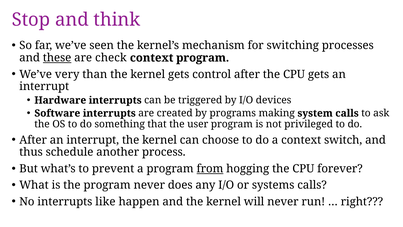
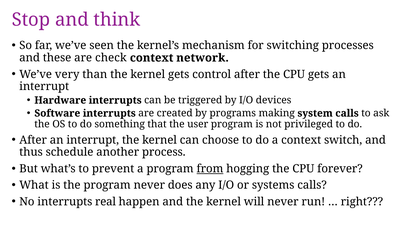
these underline: present -> none (57, 58)
context program: program -> network (203, 58)
like: like -> real (106, 201)
